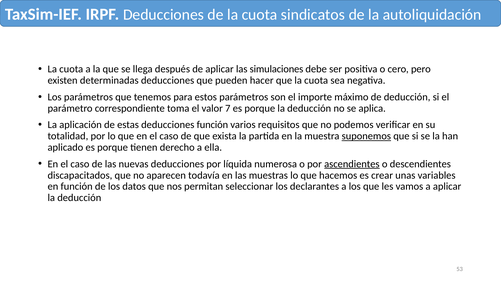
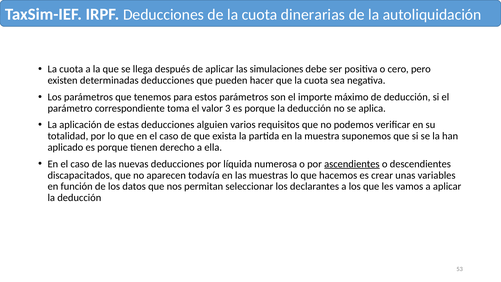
sindicatos: sindicatos -> dinerarias (313, 15)
7: 7 -> 3 (228, 108)
deducciones función: función -> alguien (212, 125)
suponemos underline: present -> none (366, 136)
